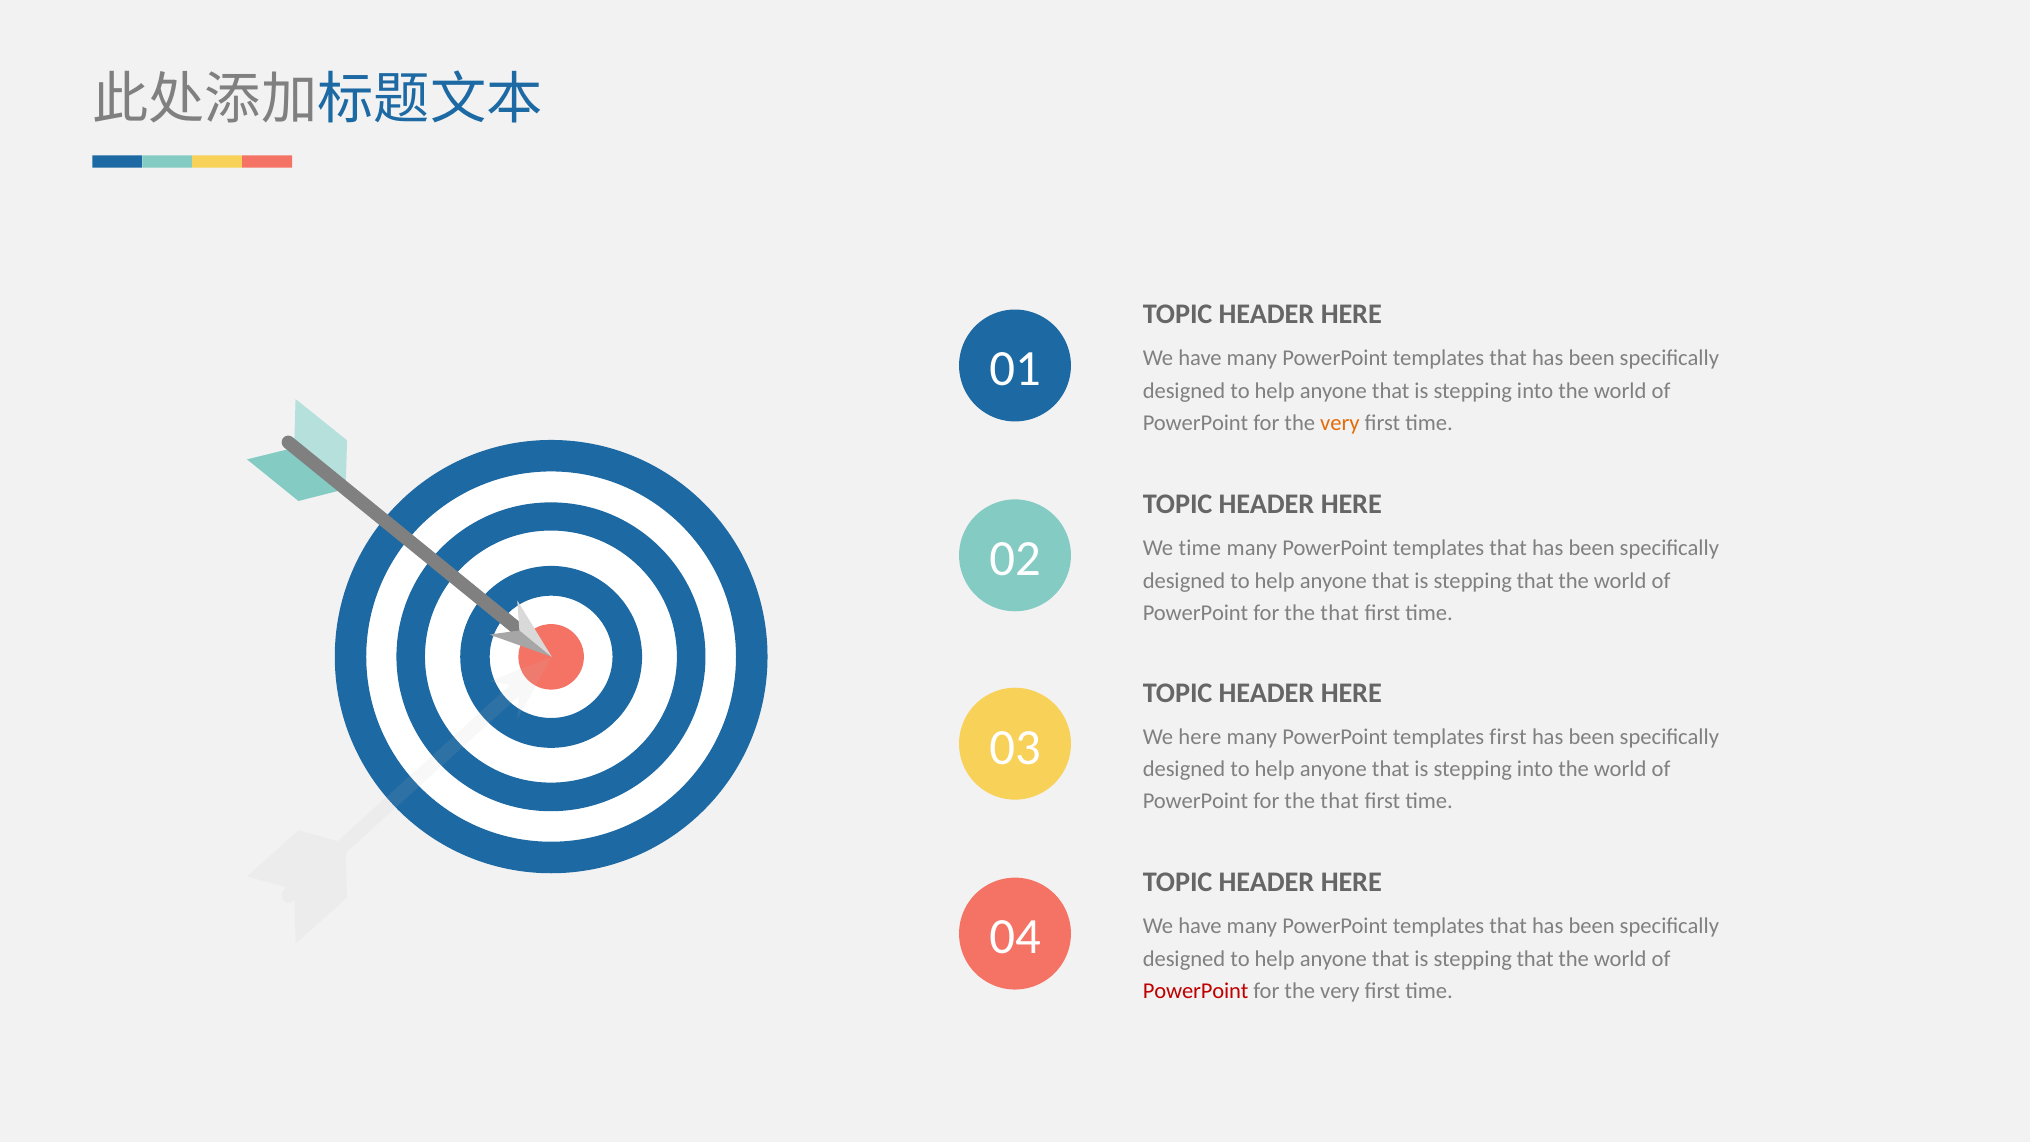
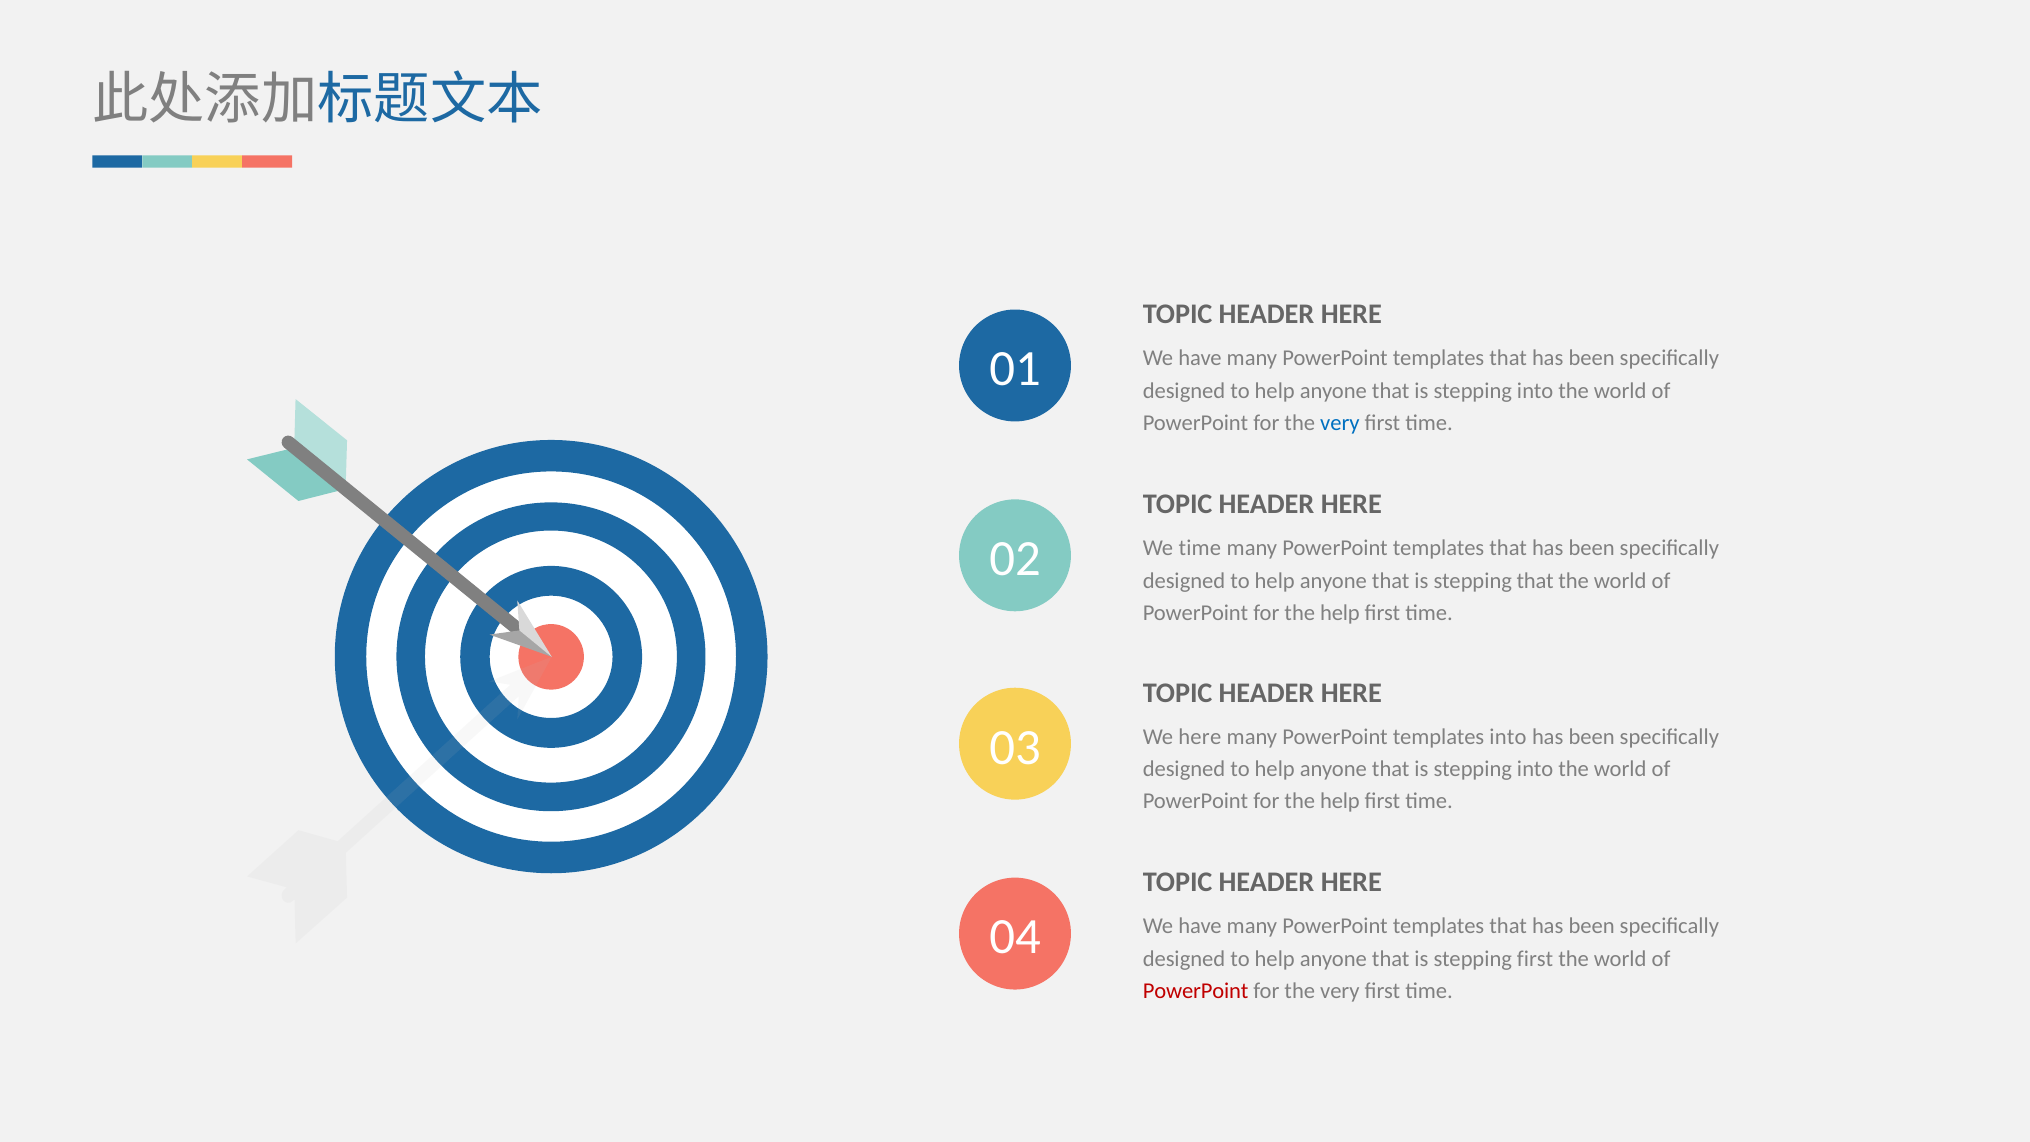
very colour: orange -> blue (1340, 423)
that: that -> help (1340, 613)
templates first: first -> into (1508, 737)
that: that -> help (1340, 801)
that: that -> first (1535, 959)
